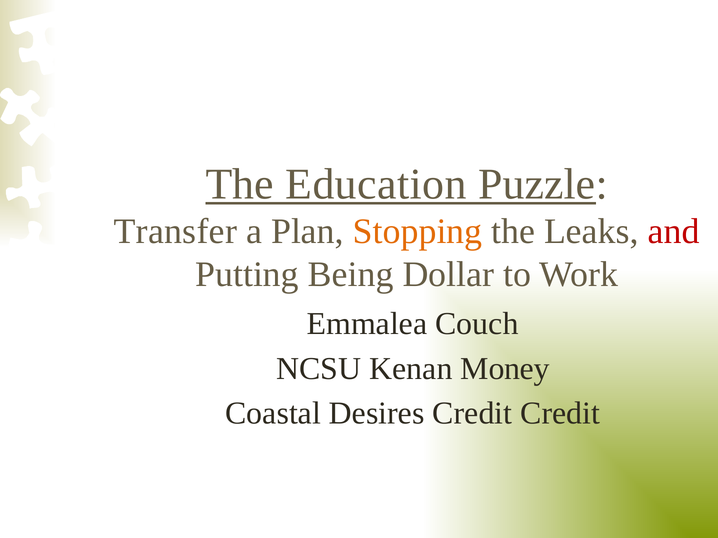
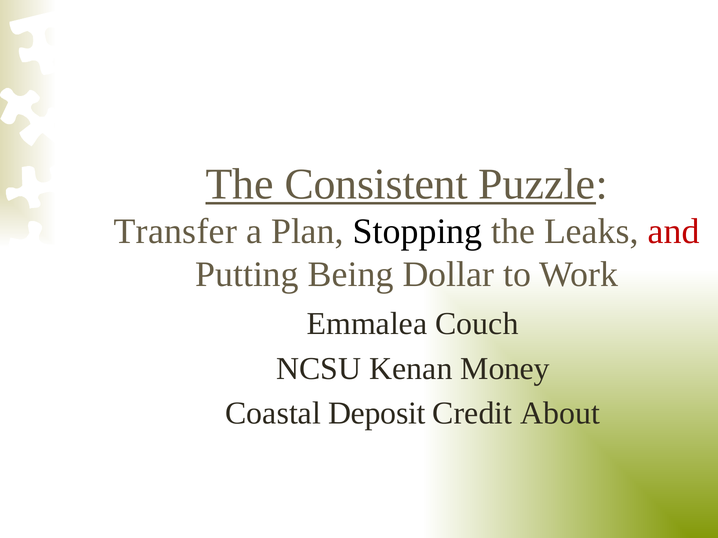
Education: Education -> Consistent (376, 184)
Stopping colour: orange -> black (418, 232)
Desires: Desires -> Deposit (377, 414)
Credit Credit: Credit -> About (560, 414)
